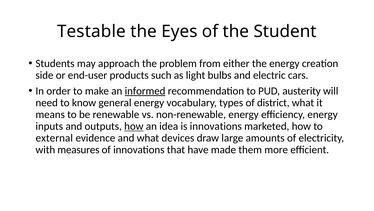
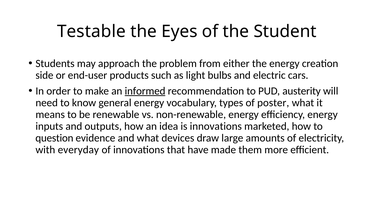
district: district -> poster (273, 102)
how underline: present -> none (134, 126)
external: external -> question (54, 138)
measures: measures -> everyday (78, 149)
